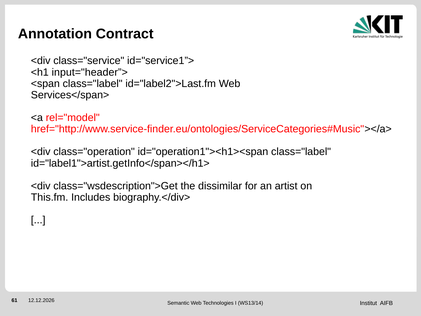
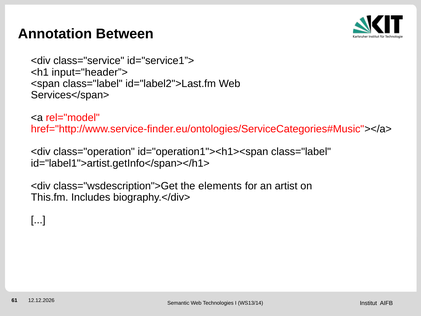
Contract: Contract -> Between (125, 34)
dissimilar: dissimilar -> elements (220, 186)
